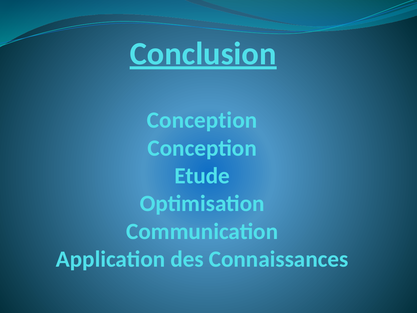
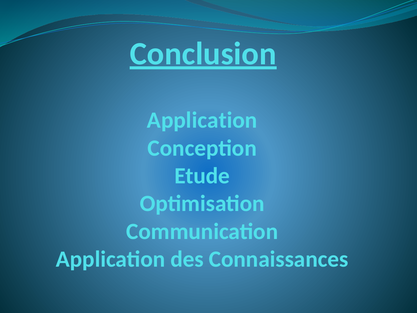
Conception: Conception -> Application (202, 120)
